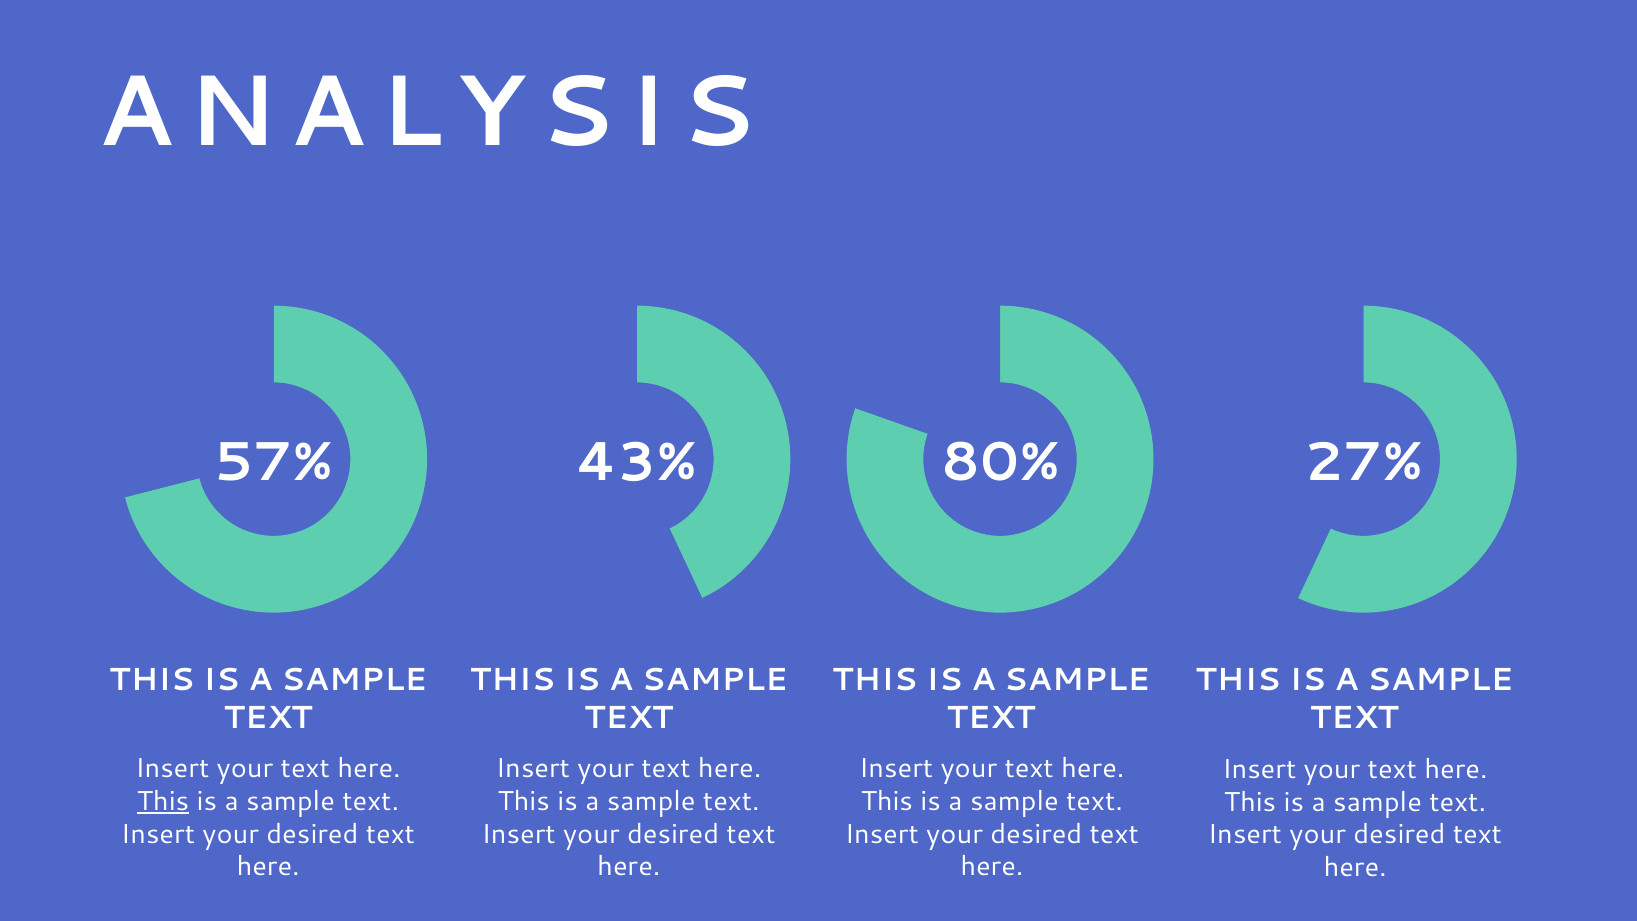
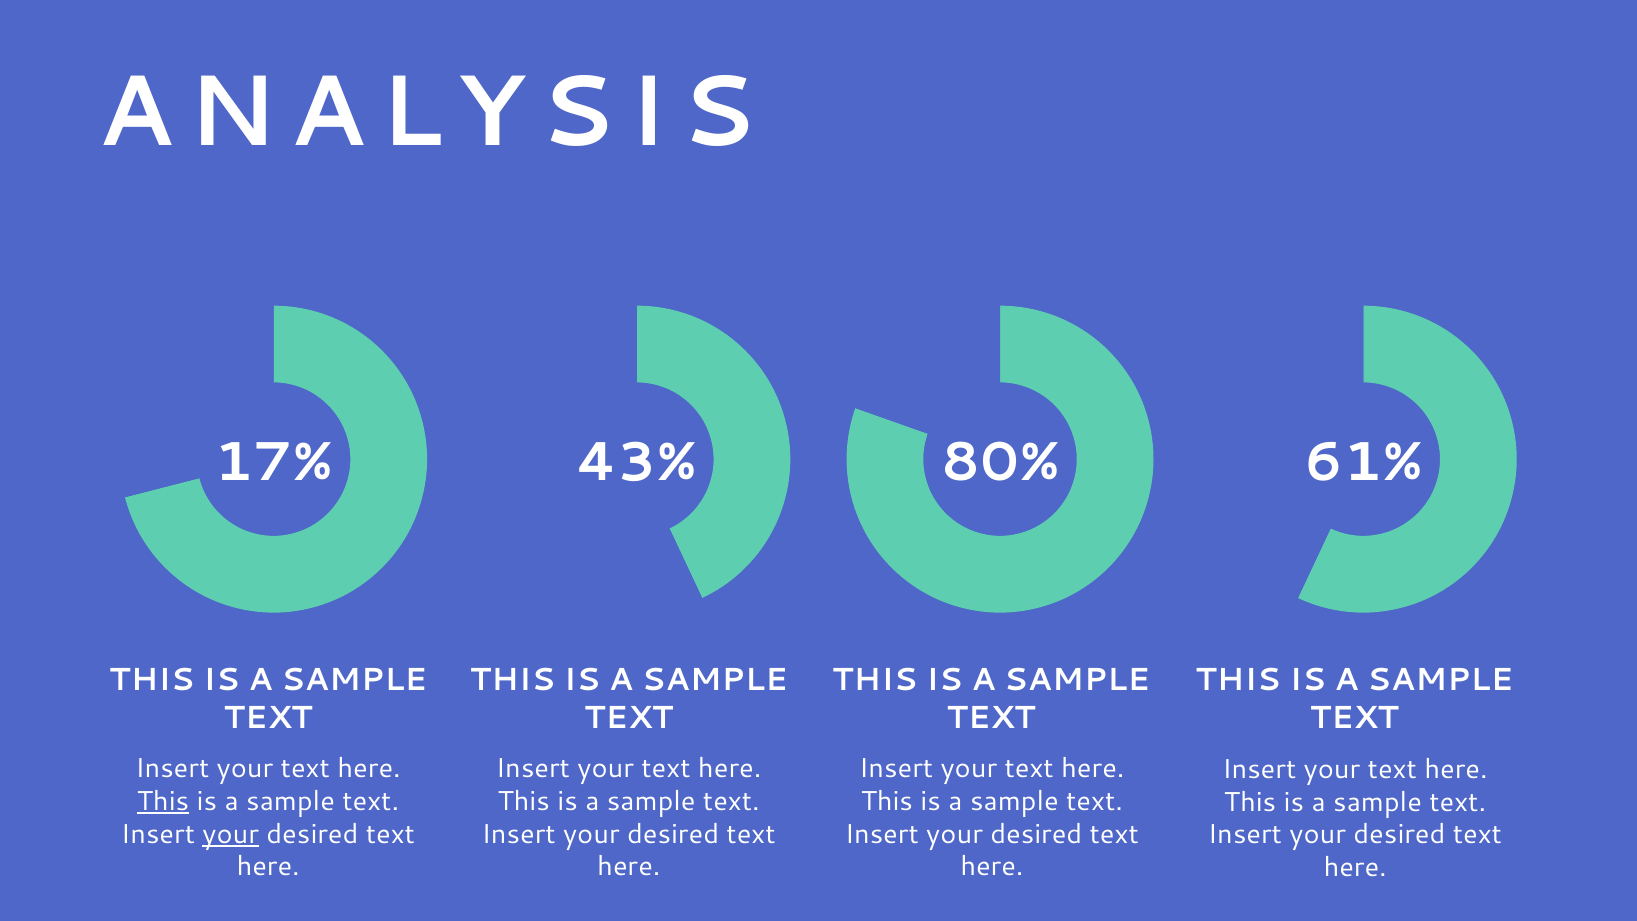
57%: 57% -> 17% (274, 463)
27%: 27% -> 61% (1363, 463)
your underline: none -> present (231, 834)
